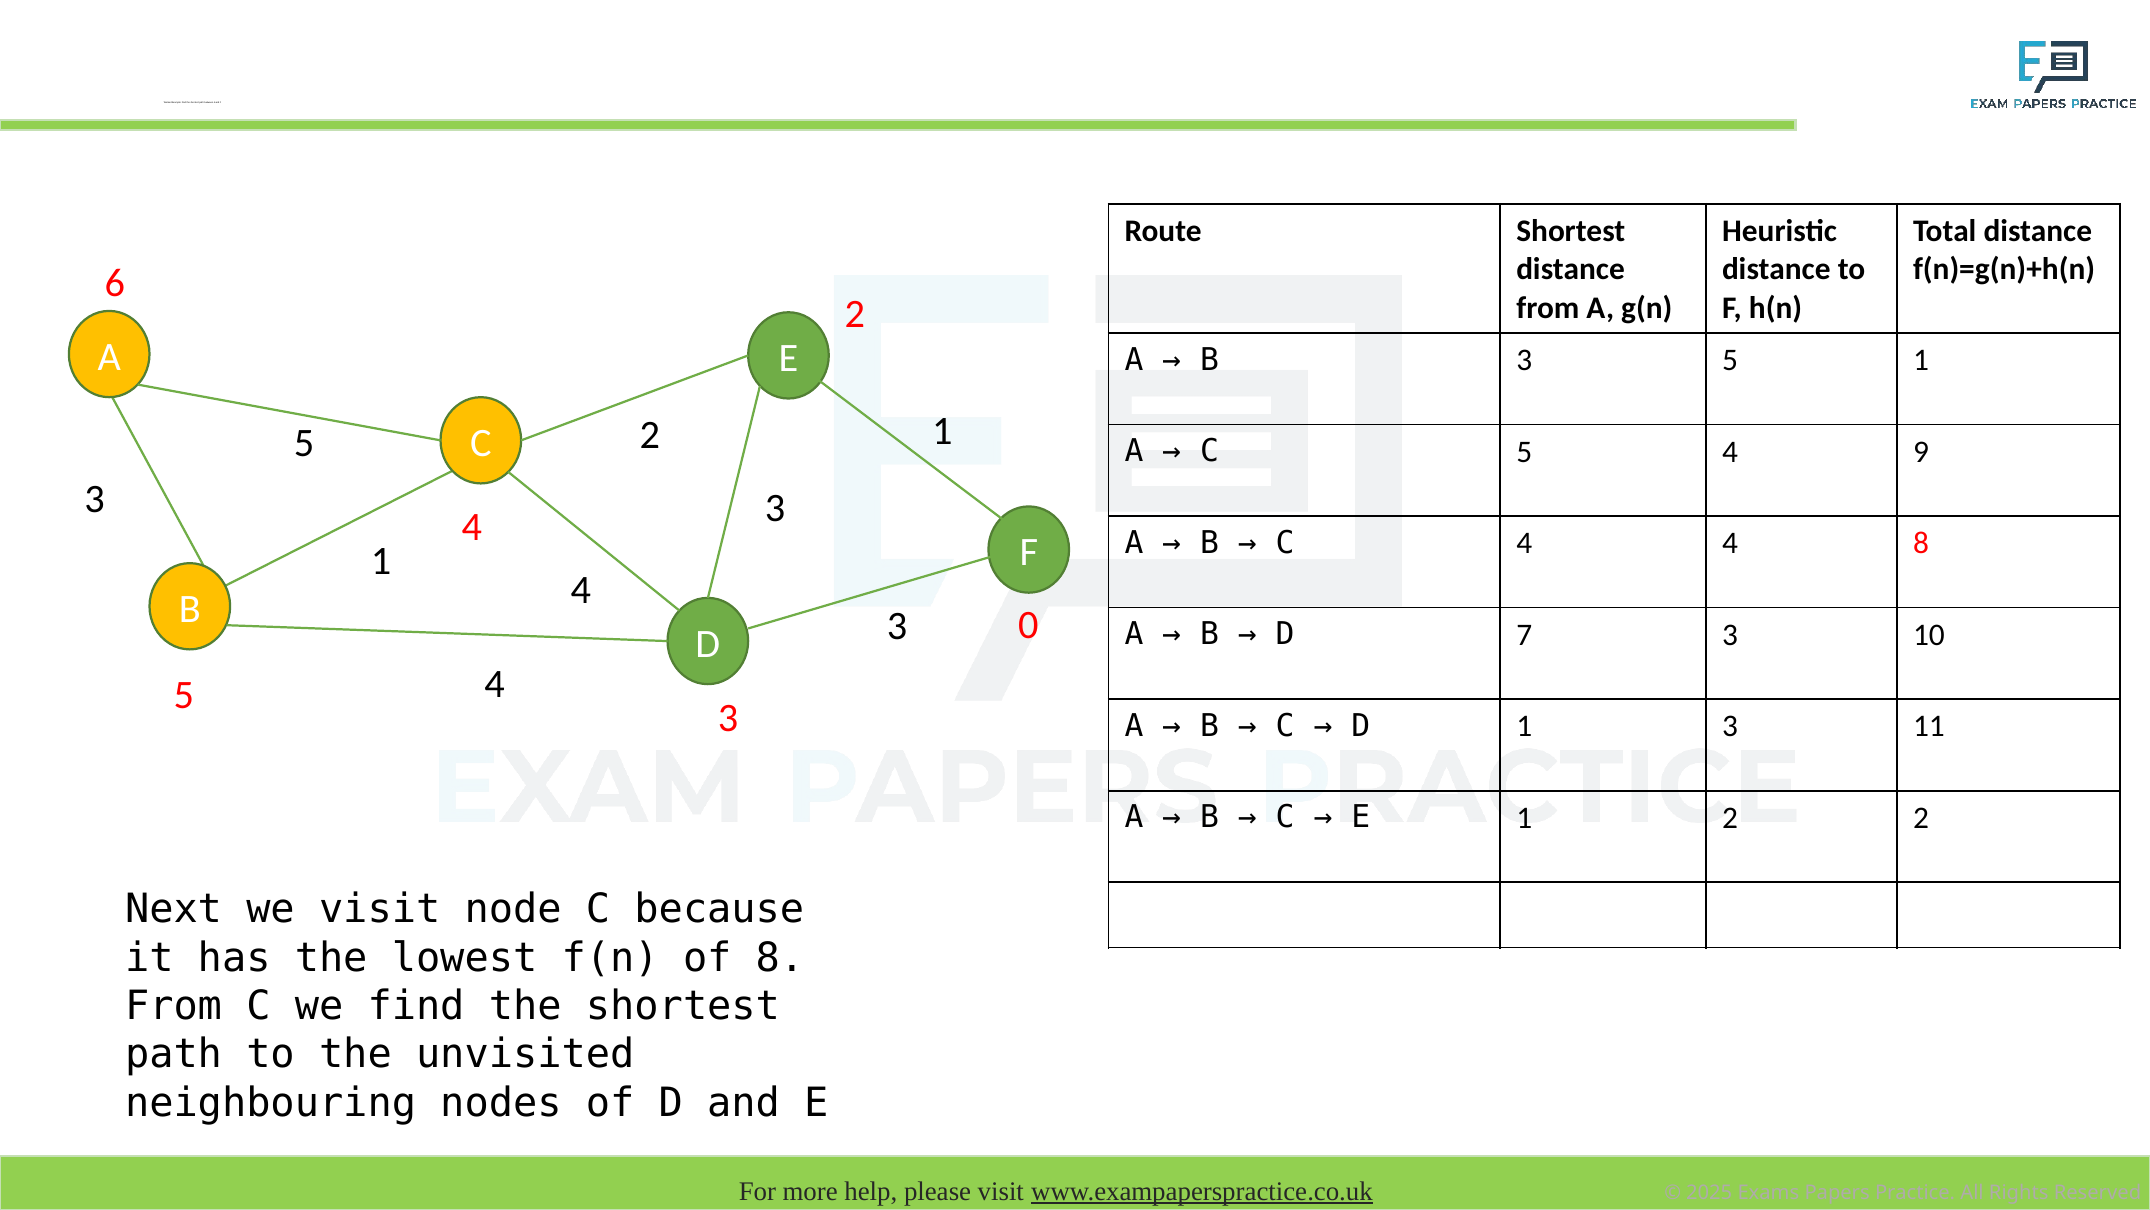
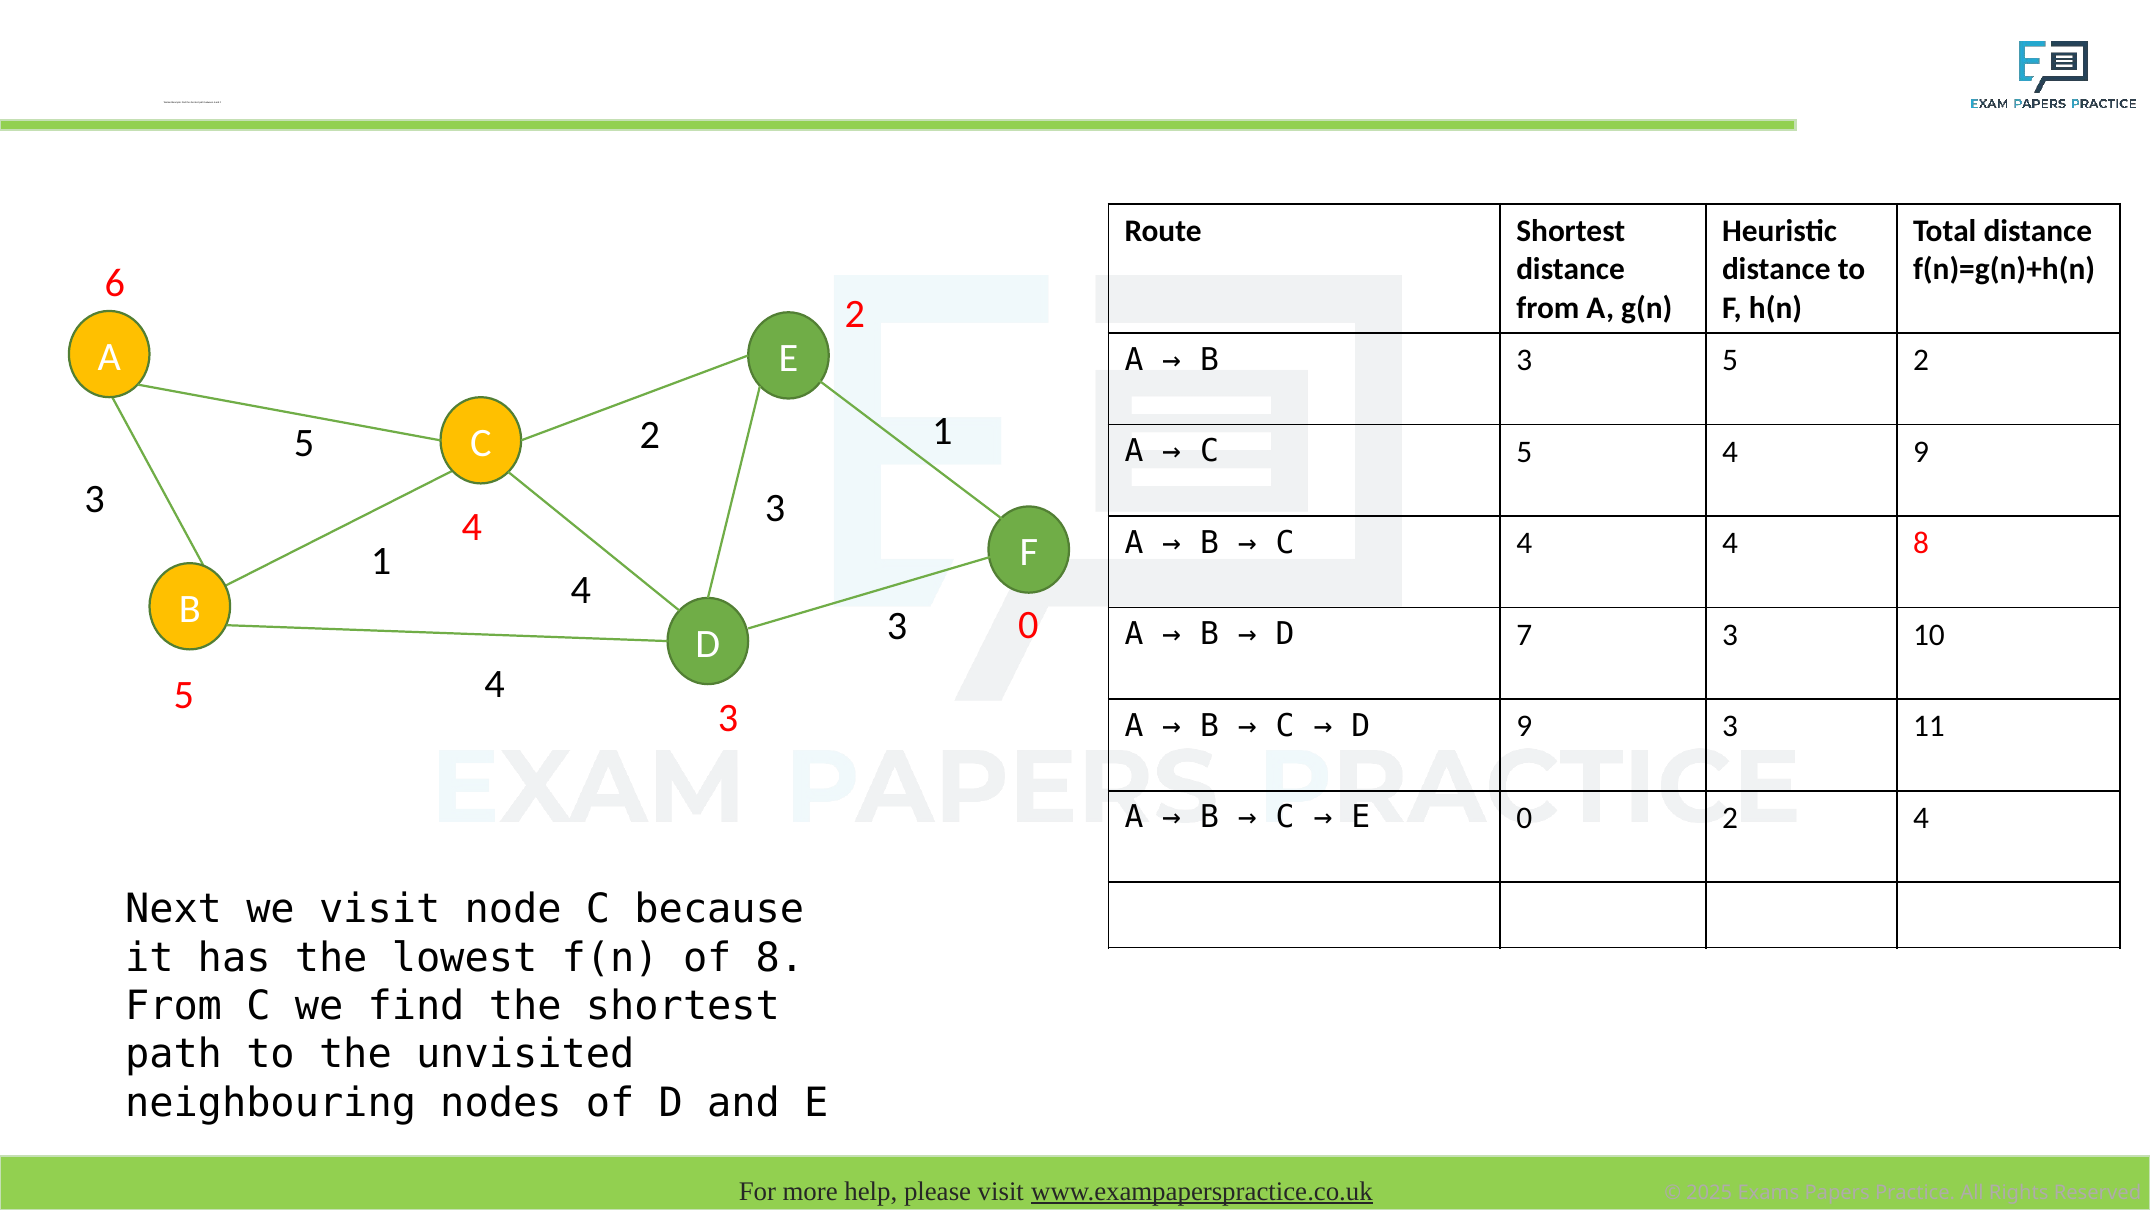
3 5 1: 1 -> 2 (1921, 360)
D 1: 1 -> 9 (1524, 726)
E 1: 1 -> 0 (1524, 818)
2: 2 -> 4 (1921, 818)
